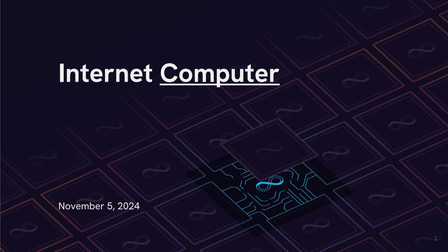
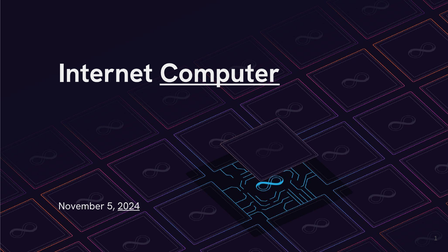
2024 underline: none -> present (129, 206)
